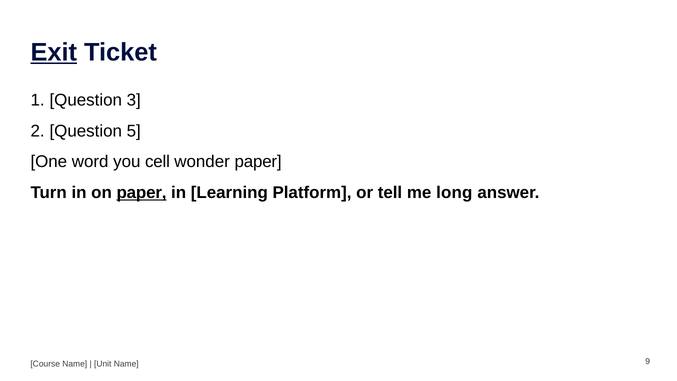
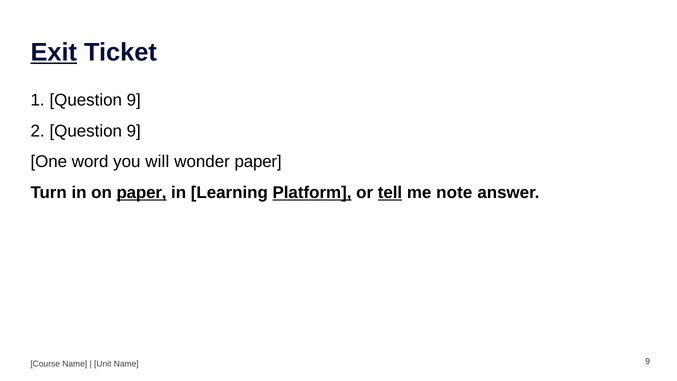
1 Question 3: 3 -> 9 (134, 100)
2 Question 5: 5 -> 9 (134, 131)
cell: cell -> will (157, 162)
Platform underline: none -> present (312, 192)
tell underline: none -> present (390, 192)
long: long -> note (454, 192)
